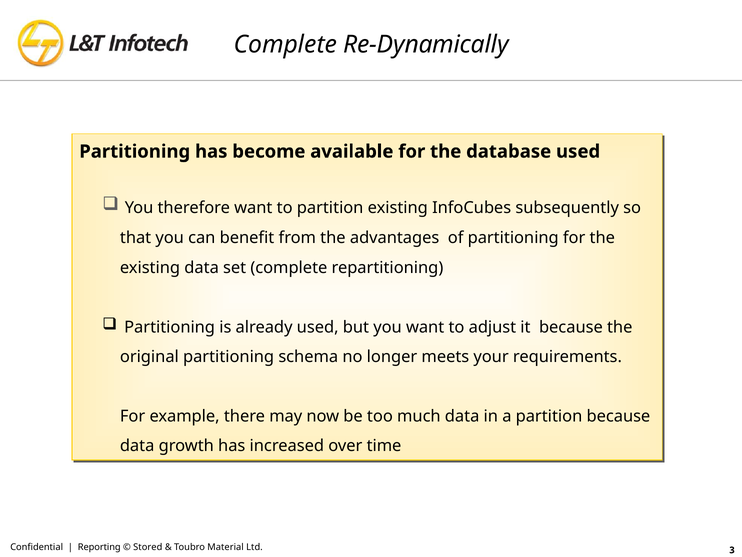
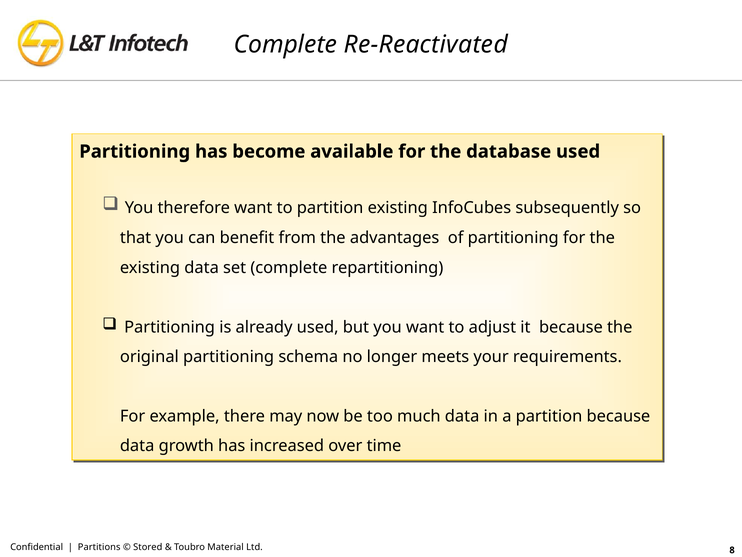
Re-Dynamically: Re-Dynamically -> Re-Reactivated (426, 44)
Reporting: Reporting -> Partitions (99, 547)
3: 3 -> 8 (732, 550)
